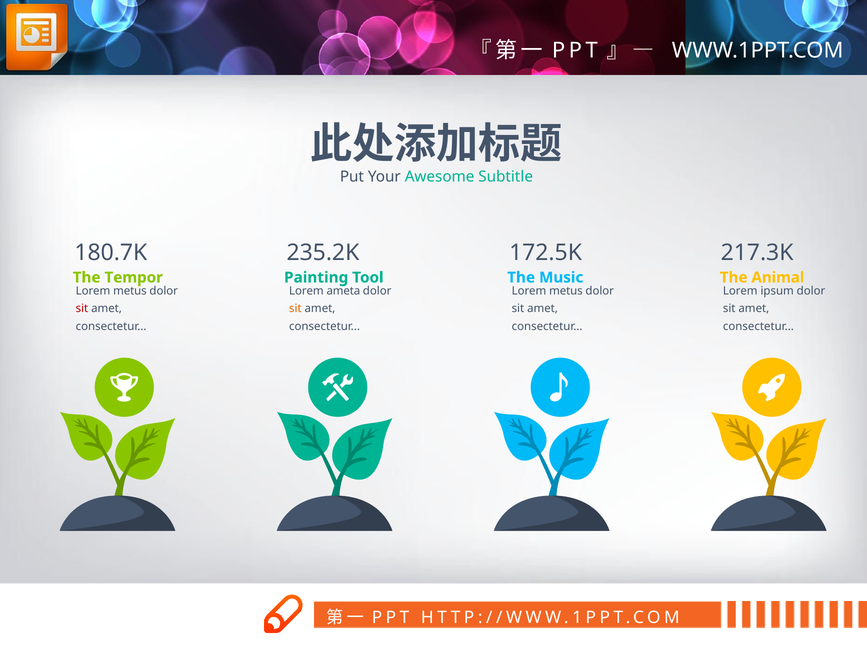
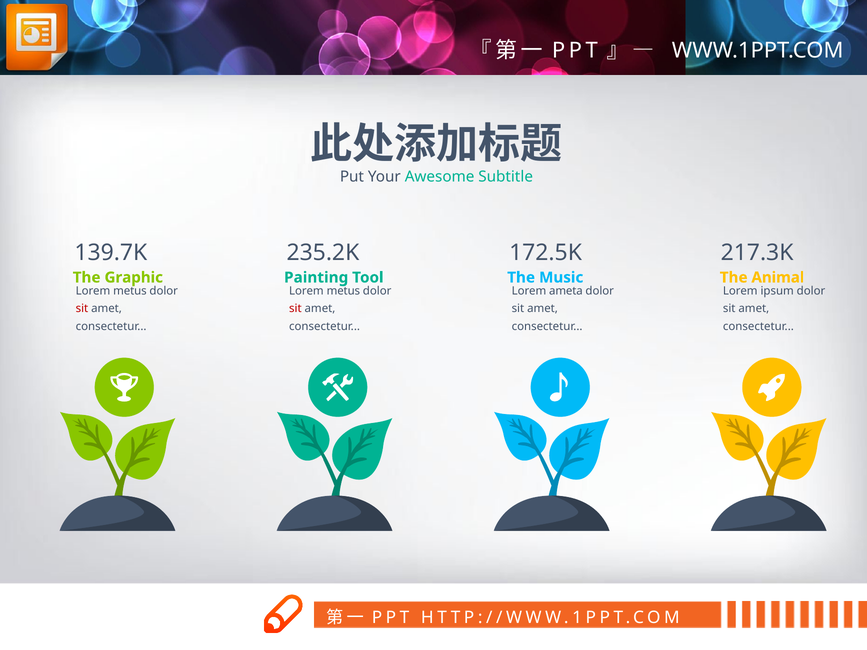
180.7K: 180.7K -> 139.7K (111, 253)
Tempor: Tempor -> Graphic (134, 278)
ameta: ameta -> metus (343, 291)
metus: metus -> ameta (566, 291)
sit colour: orange -> red (295, 309)
